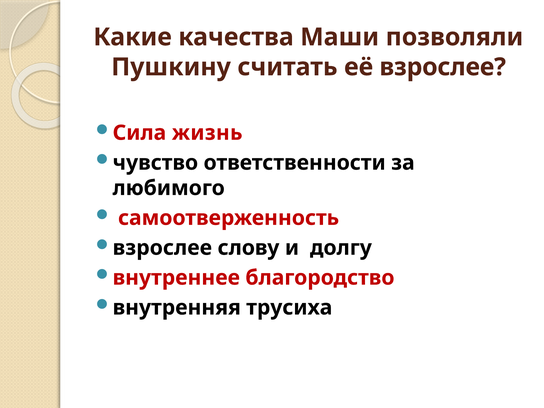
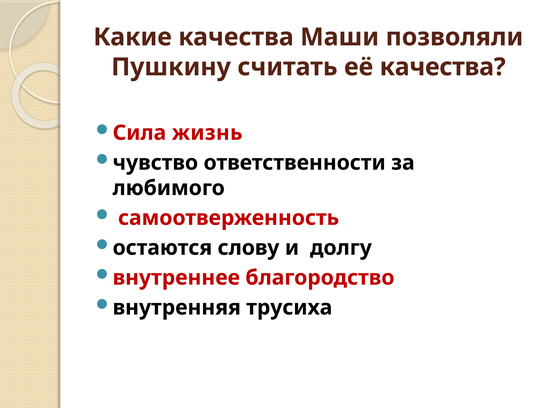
её взрослее: взрослее -> качества (443, 67)
взрослее: взрослее -> остаются (162, 248)
